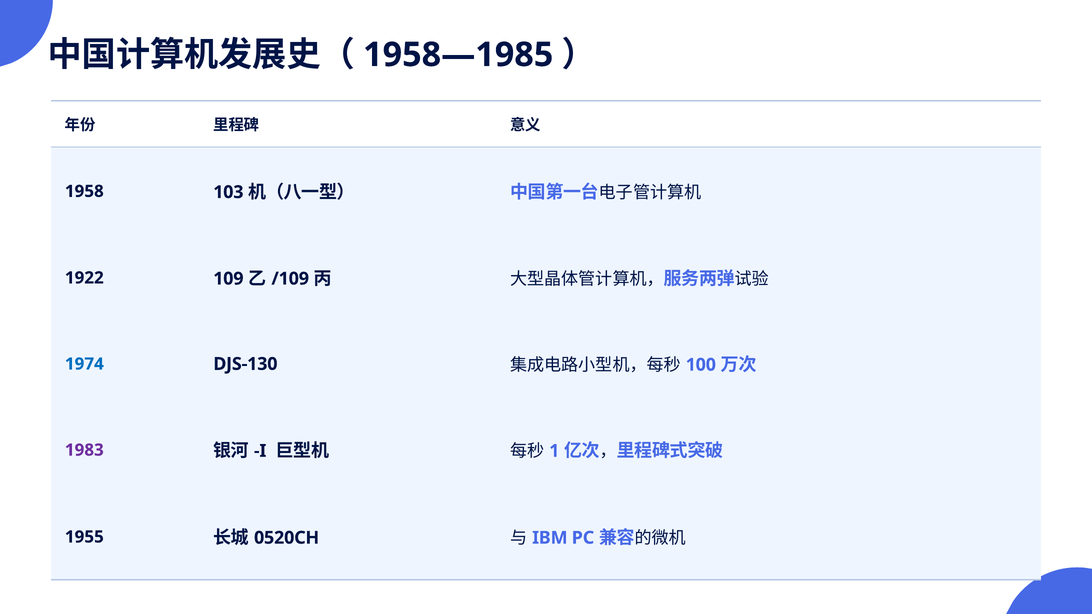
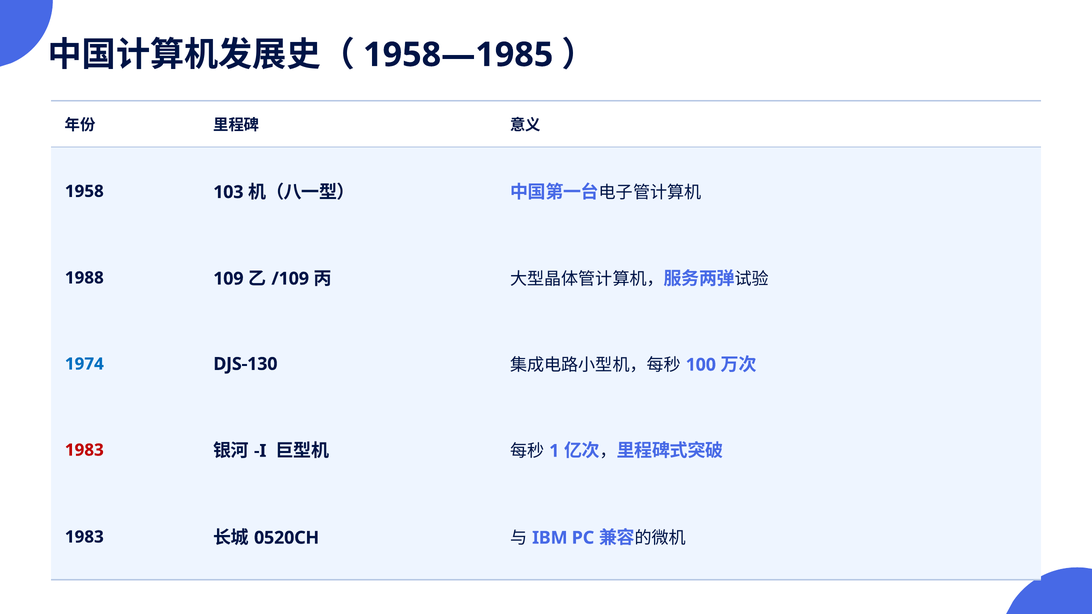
1922: 1922 -> 1988 (84, 278)
1983 colour: purple -> red (84, 450)
1955: 1955 -> 1983 (84, 537)
